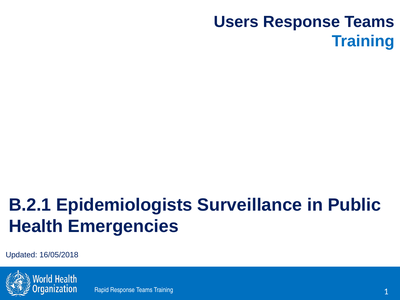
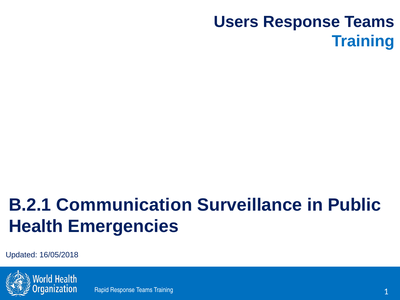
Epidemiologists: Epidemiologists -> Communication (124, 205)
